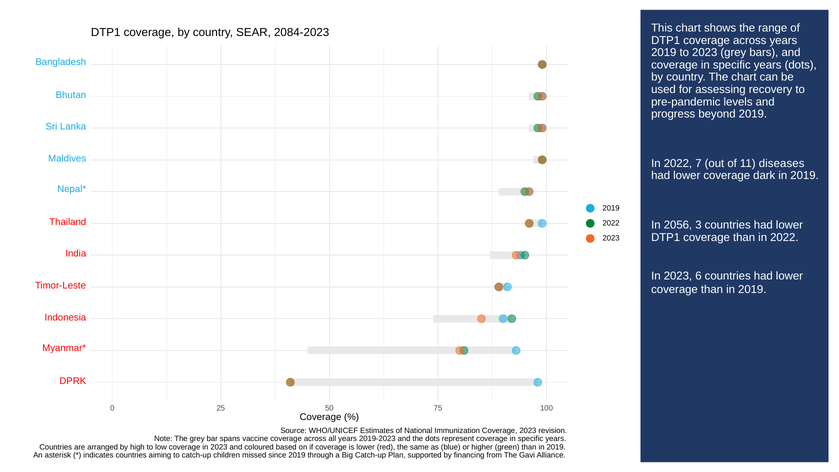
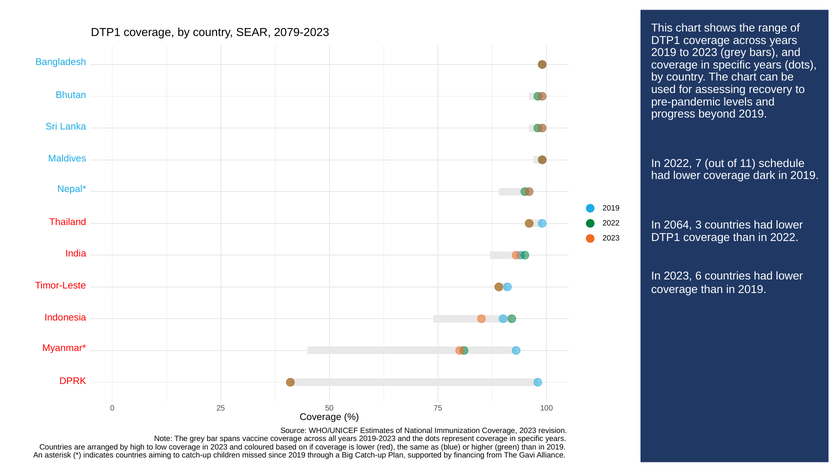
2084-2023: 2084-2023 -> 2079-2023 (302, 32)
diseases: diseases -> schedule (782, 163)
2056: 2056 -> 2064 (678, 225)
